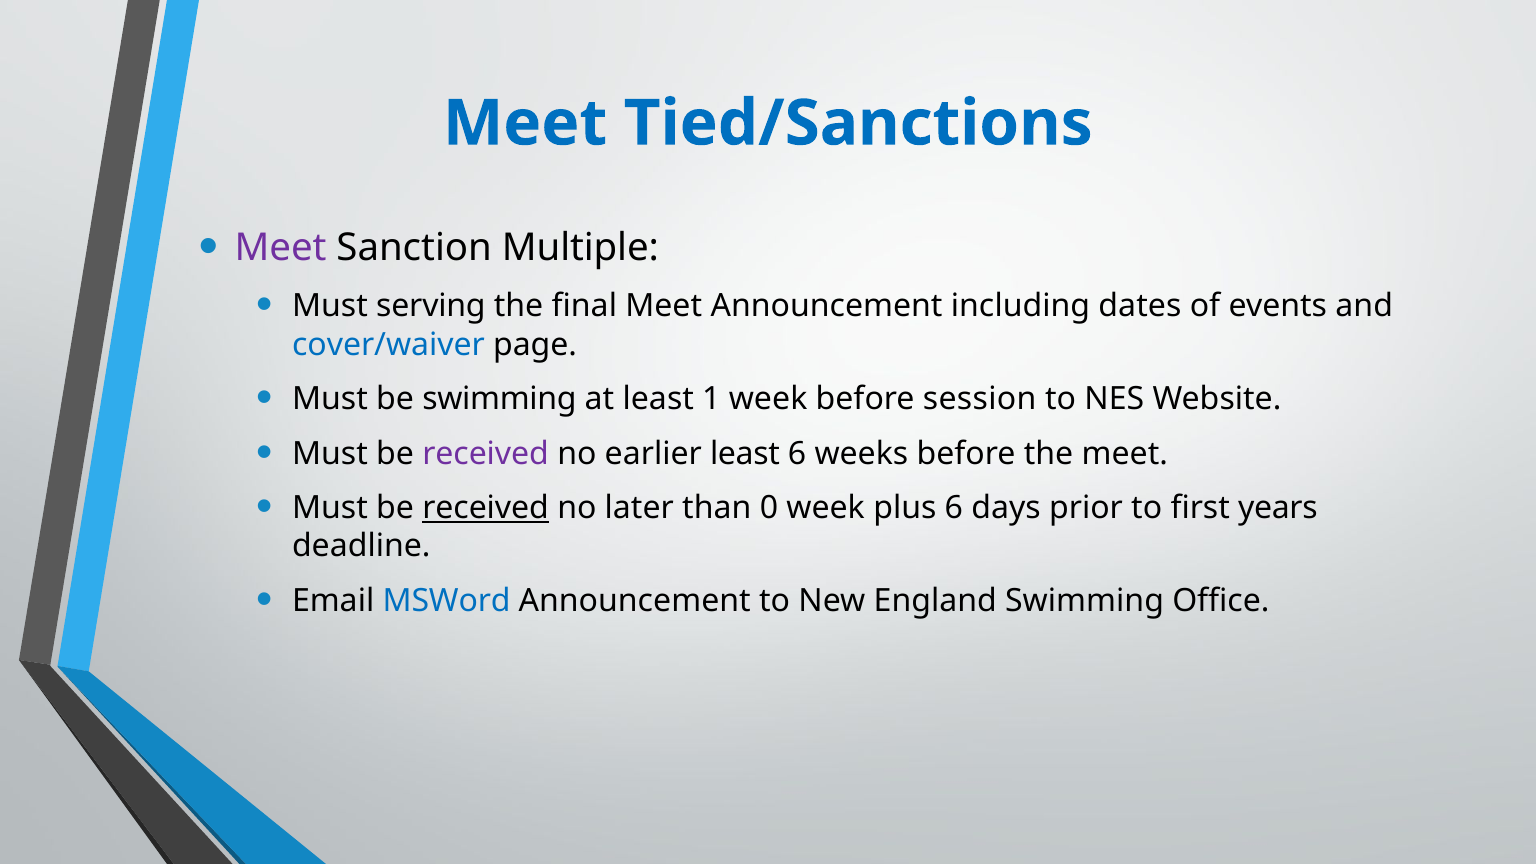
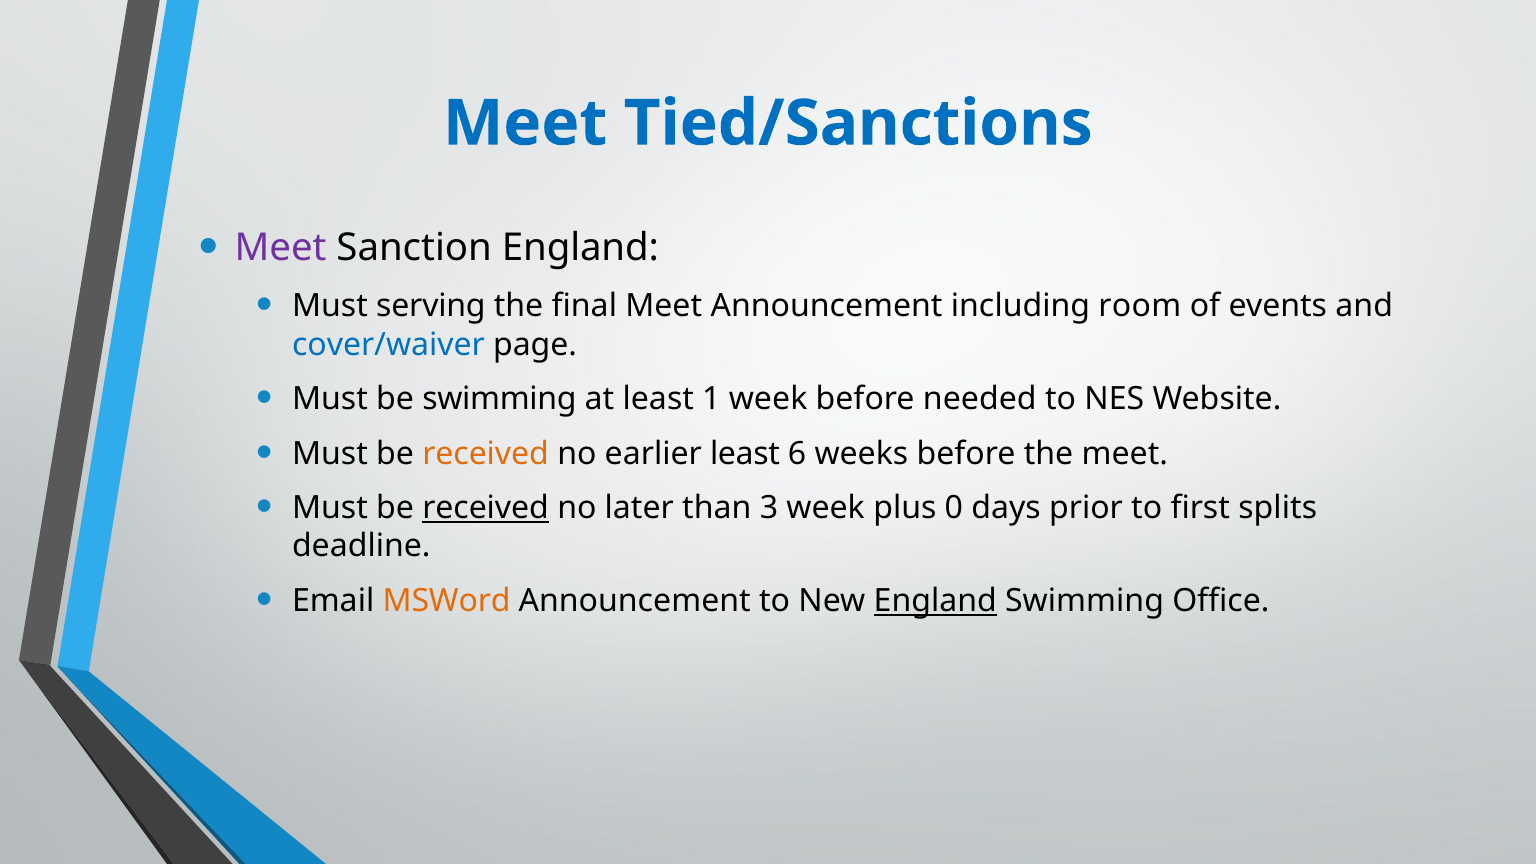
Sanction Multiple: Multiple -> England (580, 248)
dates: dates -> room (1140, 306)
session: session -> needed (980, 399)
received colour: purple -> orange (486, 453)
0: 0 -> 3 (769, 508)
plus 6: 6 -> 0 (954, 508)
years: years -> splits (1278, 508)
MSWord colour: blue -> orange (447, 601)
England underline: none -> present (935, 601)
